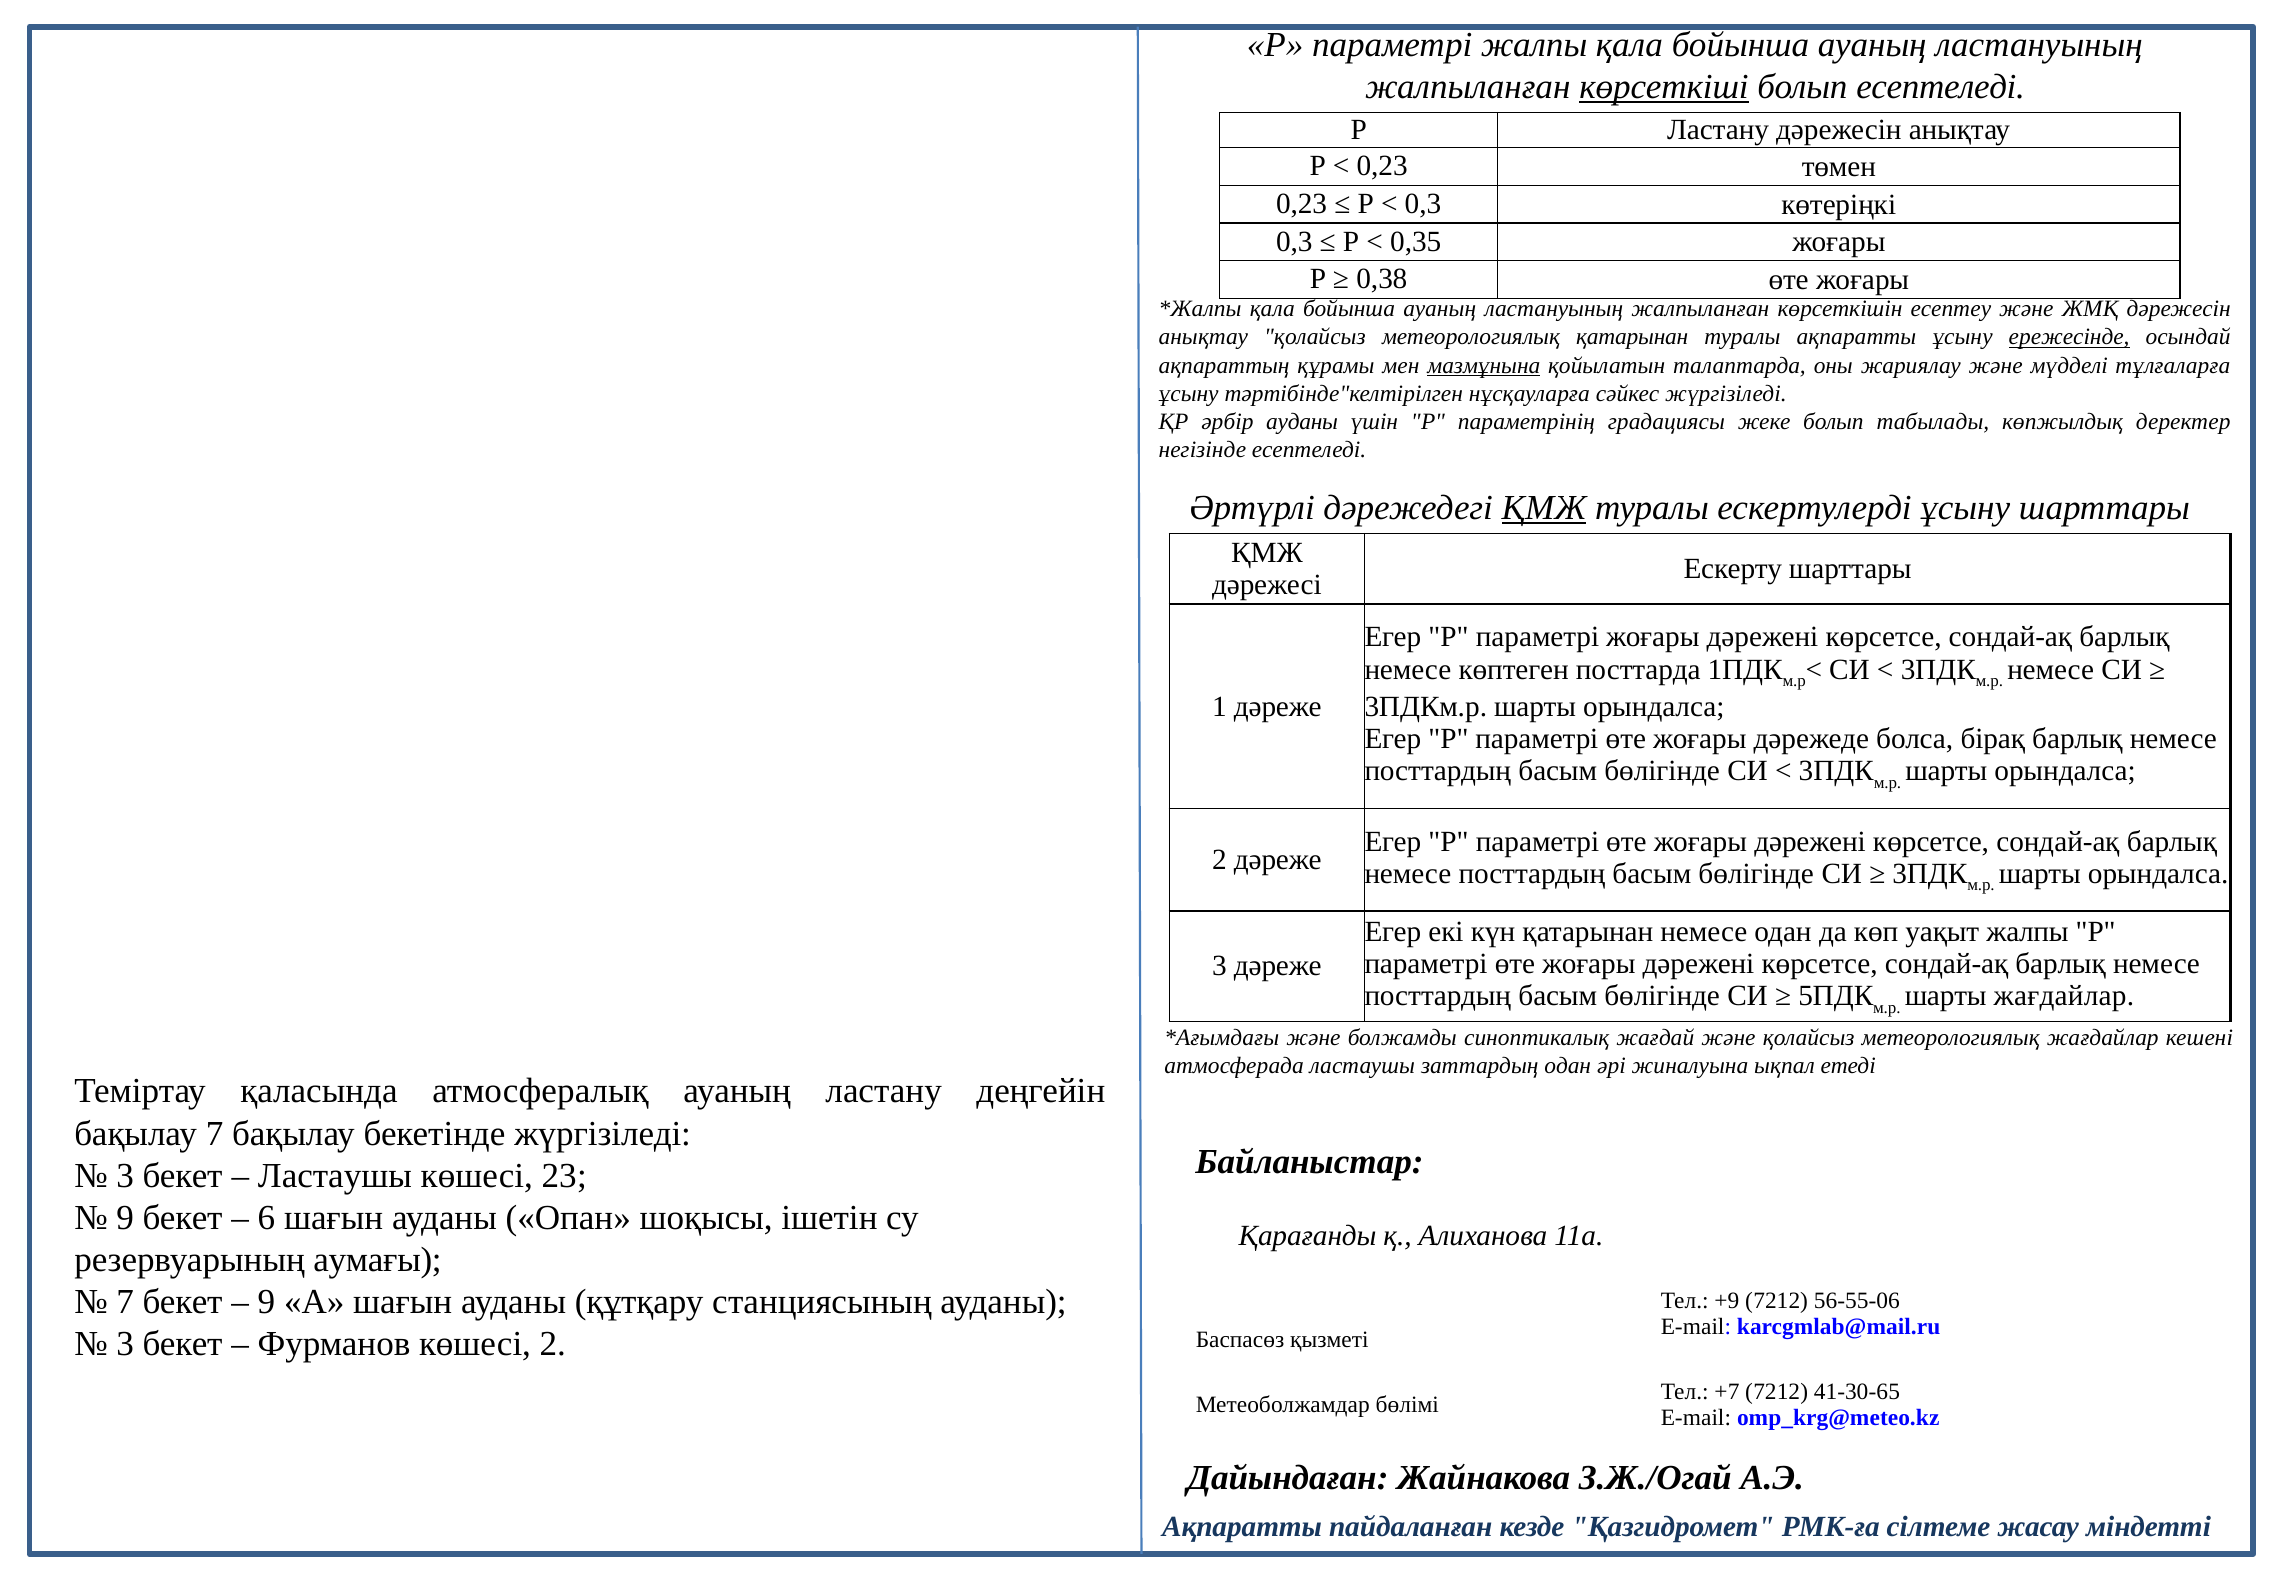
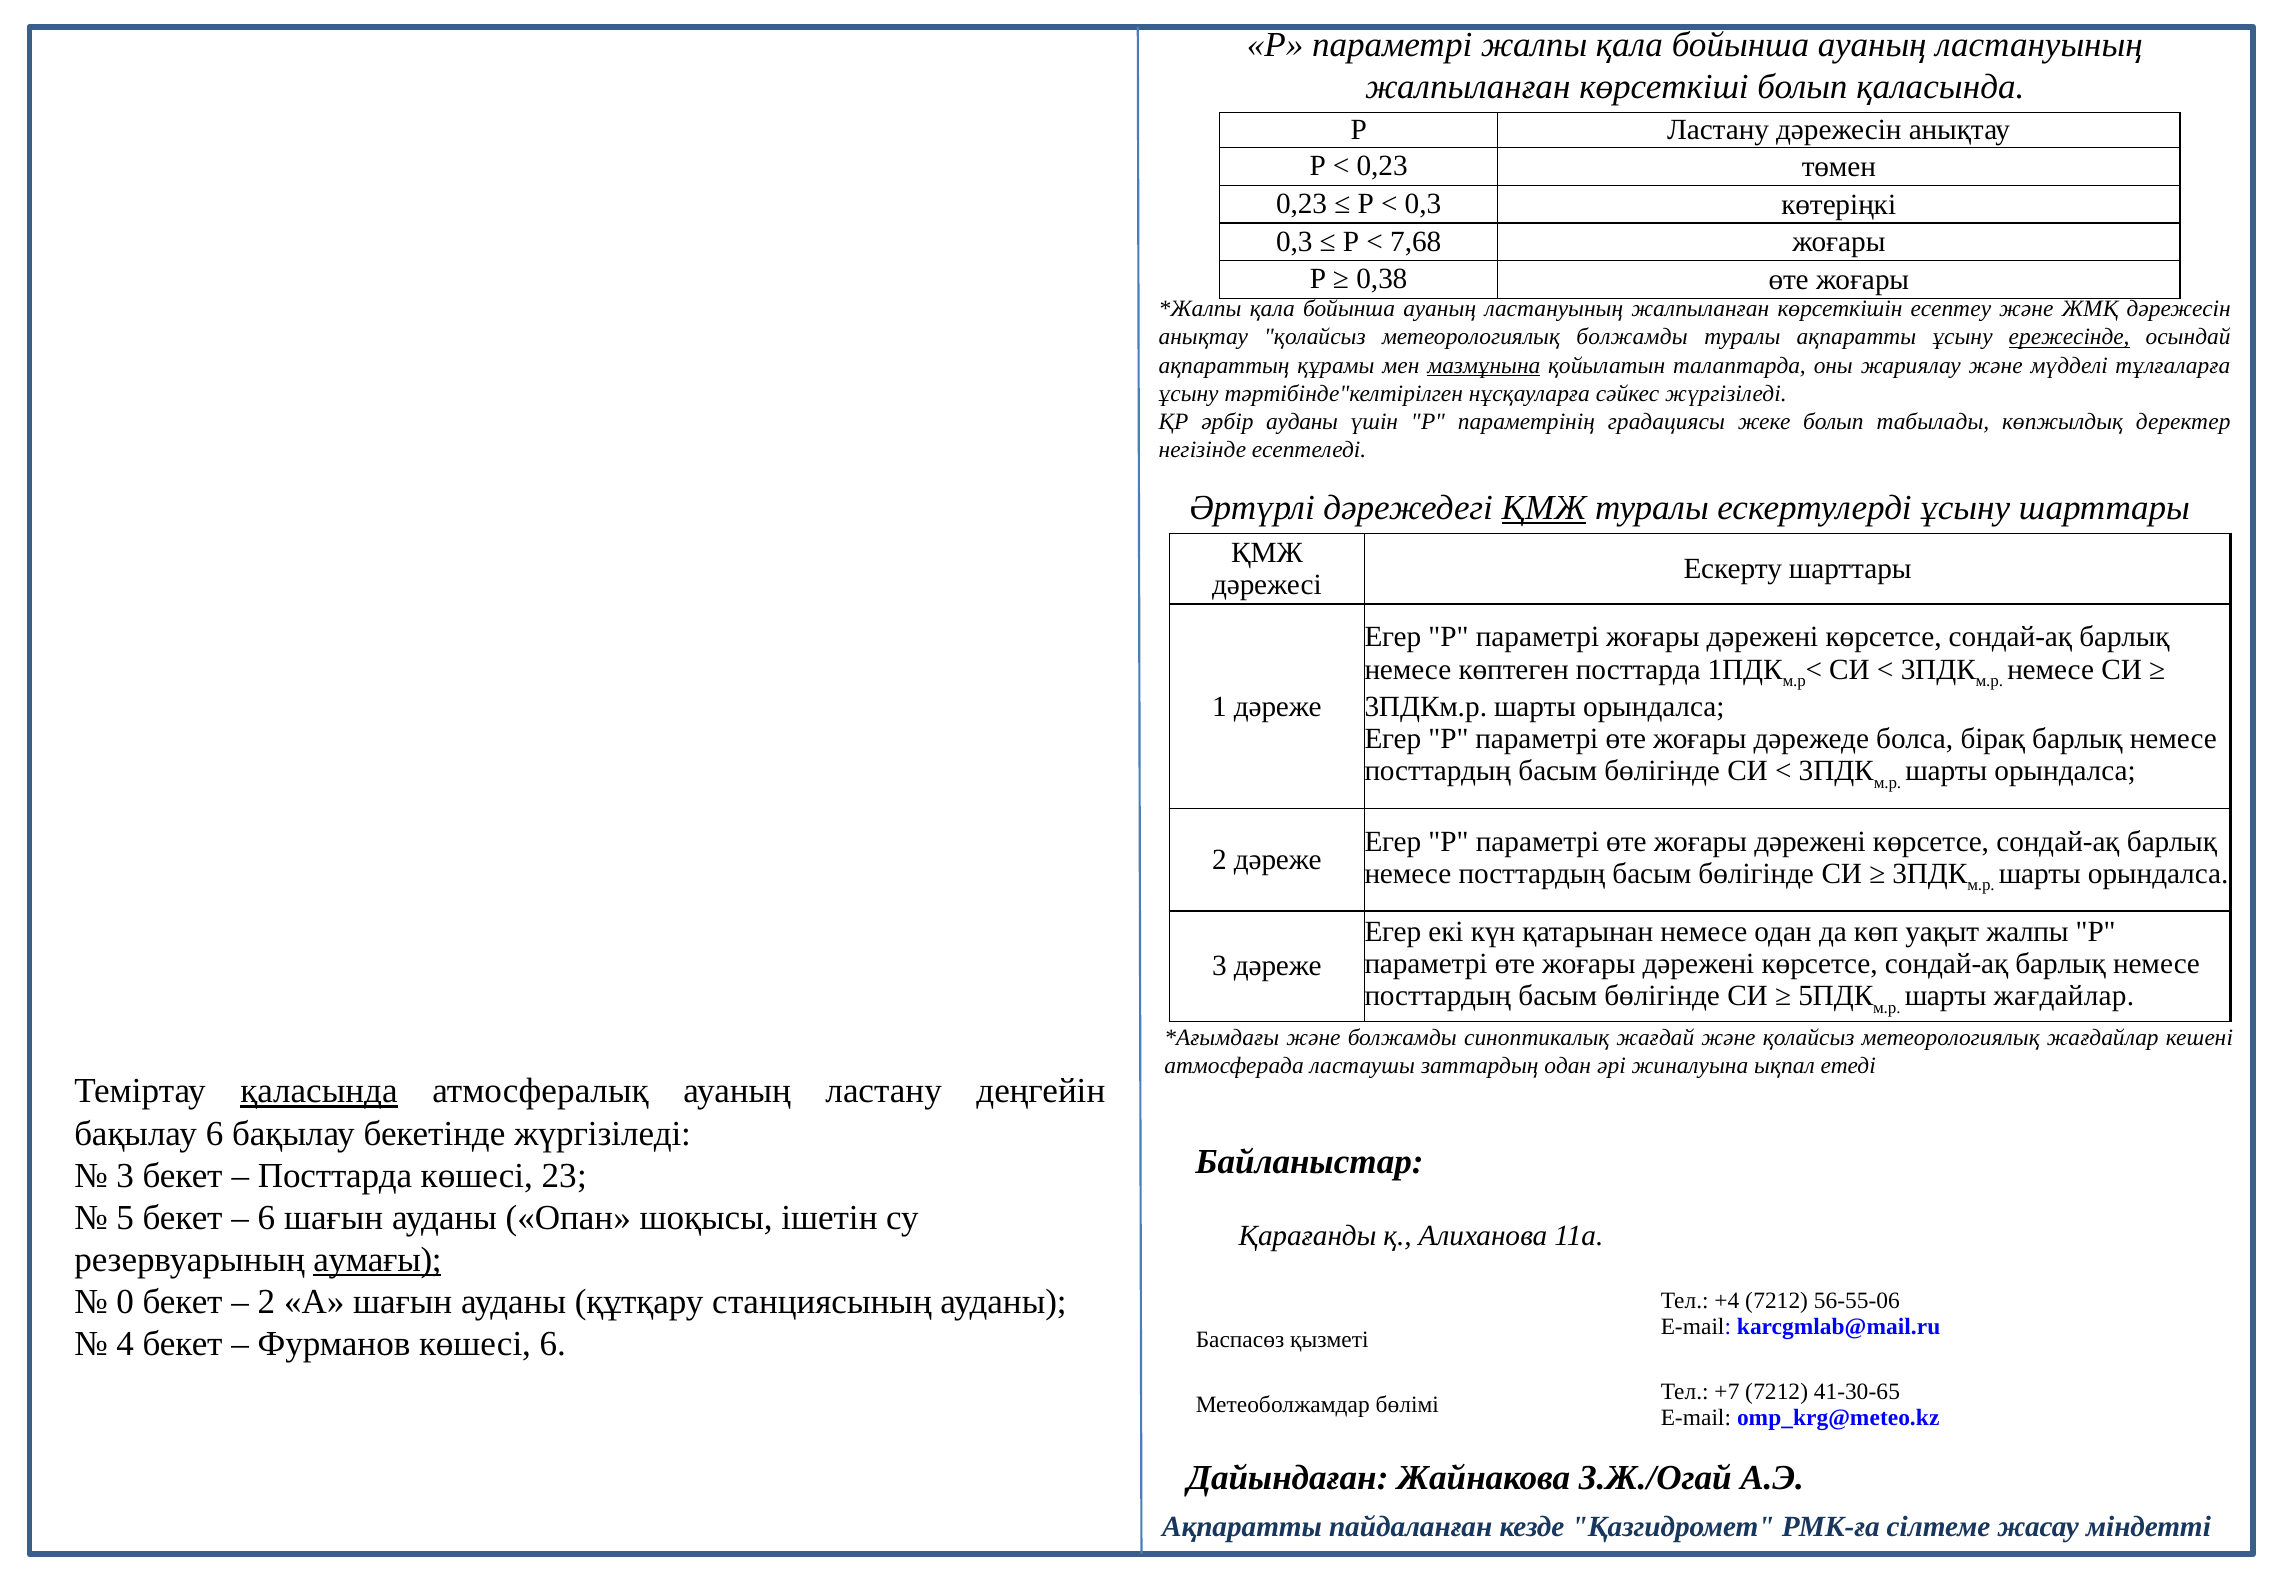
көрсеткіші underline: present -> none (1664, 87)
болып есептеледі: есептеледі -> қаласында (1940, 87)
0,35: 0,35 -> 7,68 (1416, 242)
метеорологиялық қатарынан: қатарынан -> болжамды (1632, 337)
қаласында underline: none -> present (319, 1091)
бақылау 7: 7 -> 6 (215, 1133)
Ластаушы: Ластаушы -> Посттарда (335, 1175)
9: 9 -> 5 (125, 1217)
аумағы underline: none -> present (378, 1260)
7: 7 -> 0 (125, 1302)
9: 9 -> 2 (266, 1302)
+9: +9 -> +4 (1727, 1300)
3: 3 -> 4 (125, 1344)
көшесі 2: 2 -> 6 (553, 1344)
